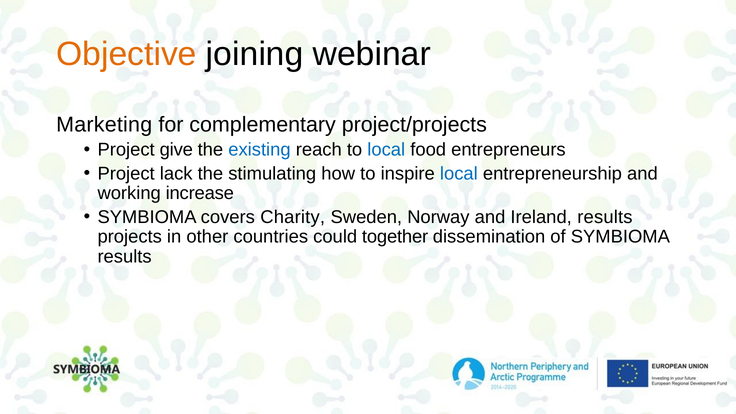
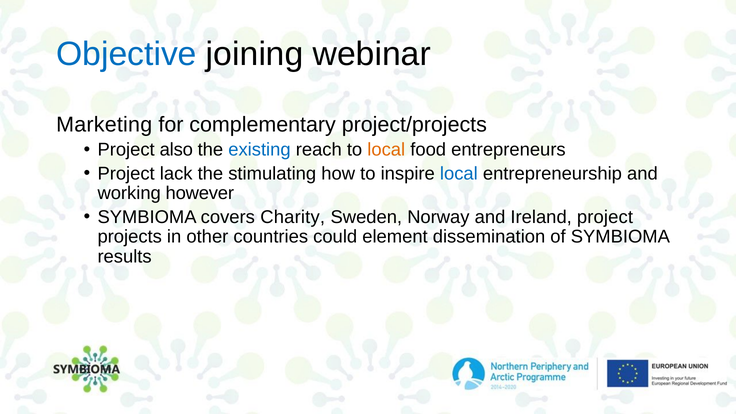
Objective colour: orange -> blue (126, 54)
give: give -> also (176, 150)
local colour: blue -> orange (386, 150)
increase: increase -> however (200, 193)
Ireland results: results -> project (605, 217)
together: together -> element (395, 237)
